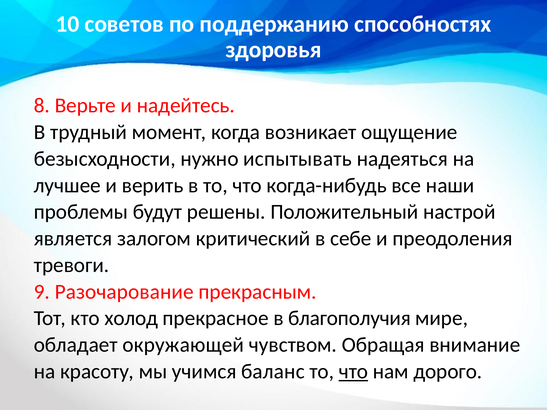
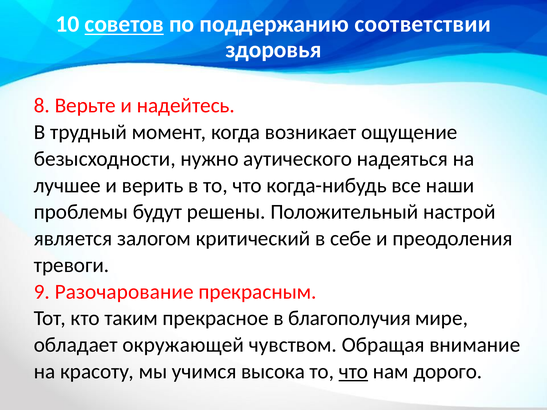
советов underline: none -> present (124, 24)
способностях: способностях -> соответствии (423, 24)
испытывать: испытывать -> аутического (298, 159)
холод: холод -> таким (131, 318)
баланс: баланс -> высока (273, 372)
